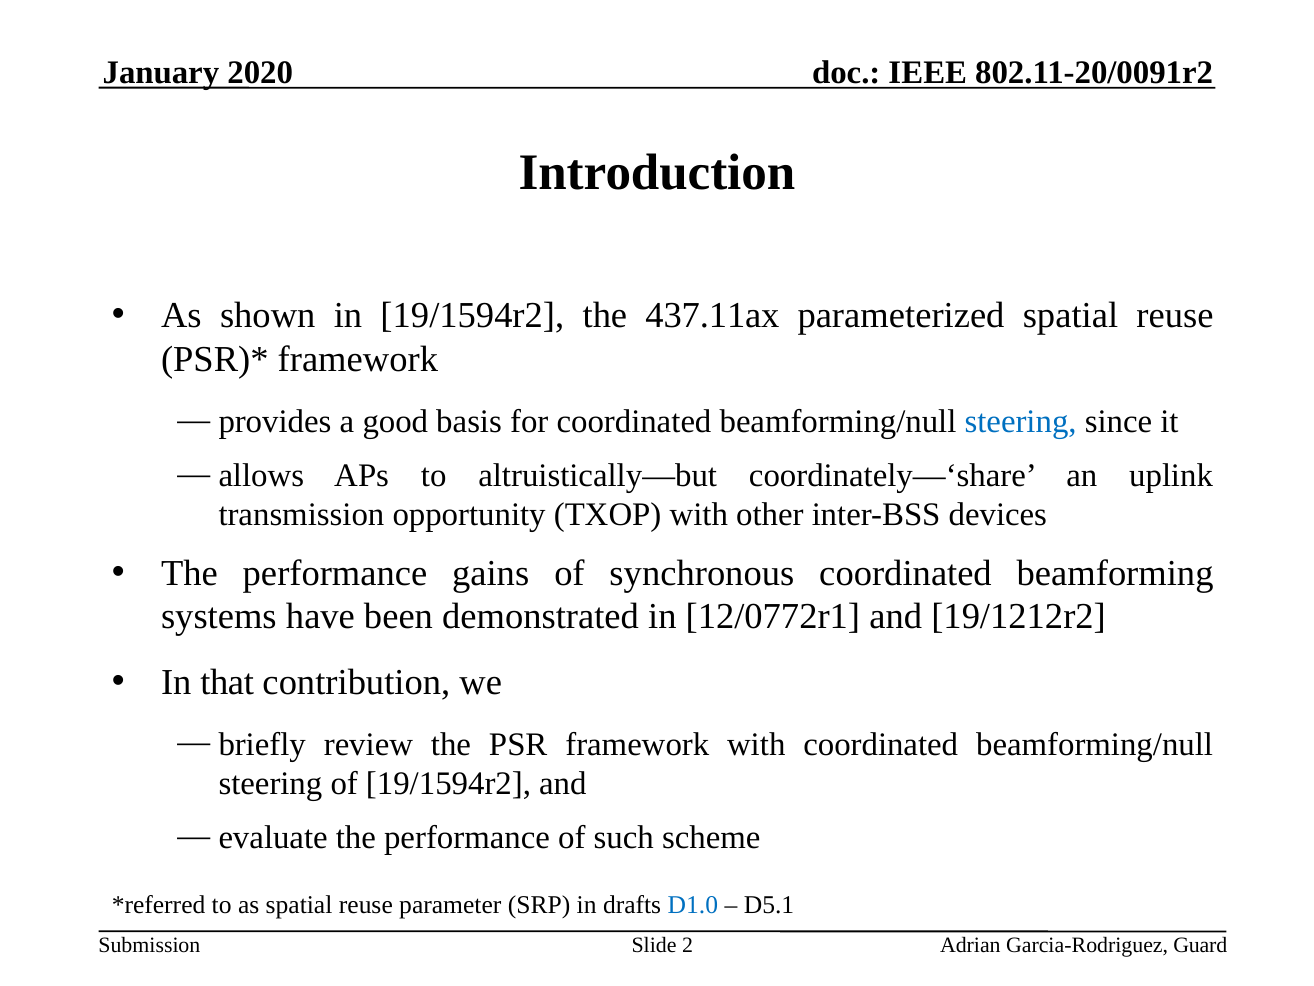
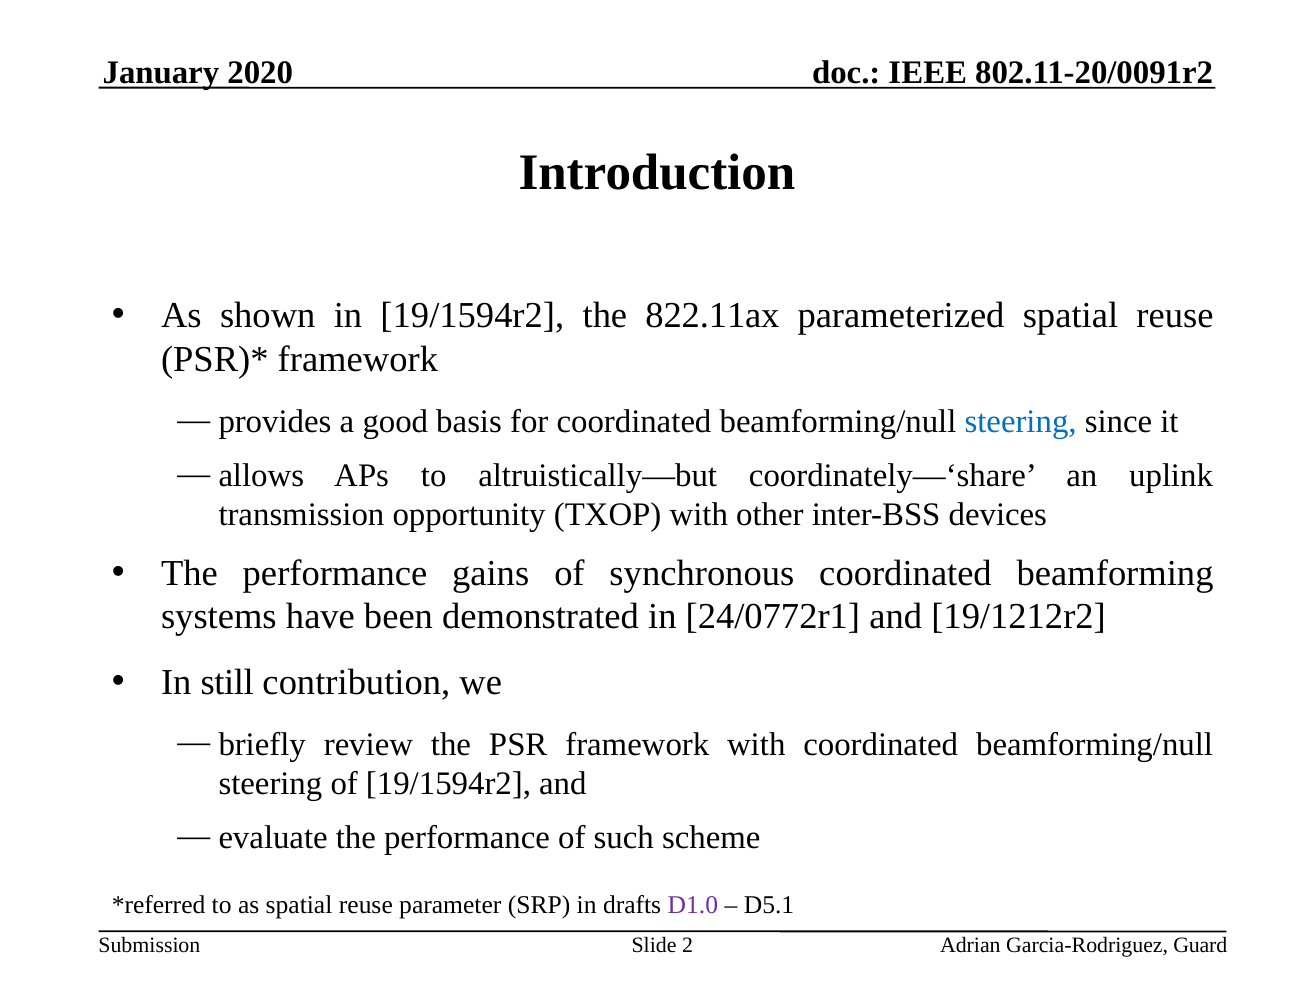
437.11ax: 437.11ax -> 822.11ax (712, 316)
12/0772r1: 12/0772r1 -> 24/0772r1 (773, 617)
that: that -> still (227, 682)
D1.0 colour: blue -> purple (693, 905)
